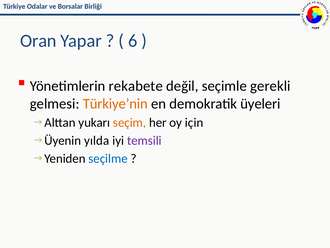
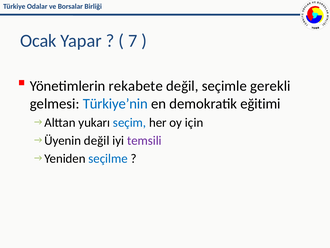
Oran: Oran -> Ocak (38, 41)
6: 6 -> 7 (133, 41)
Türkiye’nin colour: orange -> blue (115, 103)
üyeleri: üyeleri -> eğitimi (260, 103)
seçim colour: orange -> blue (130, 122)
yılda: yılda -> değil (97, 140)
